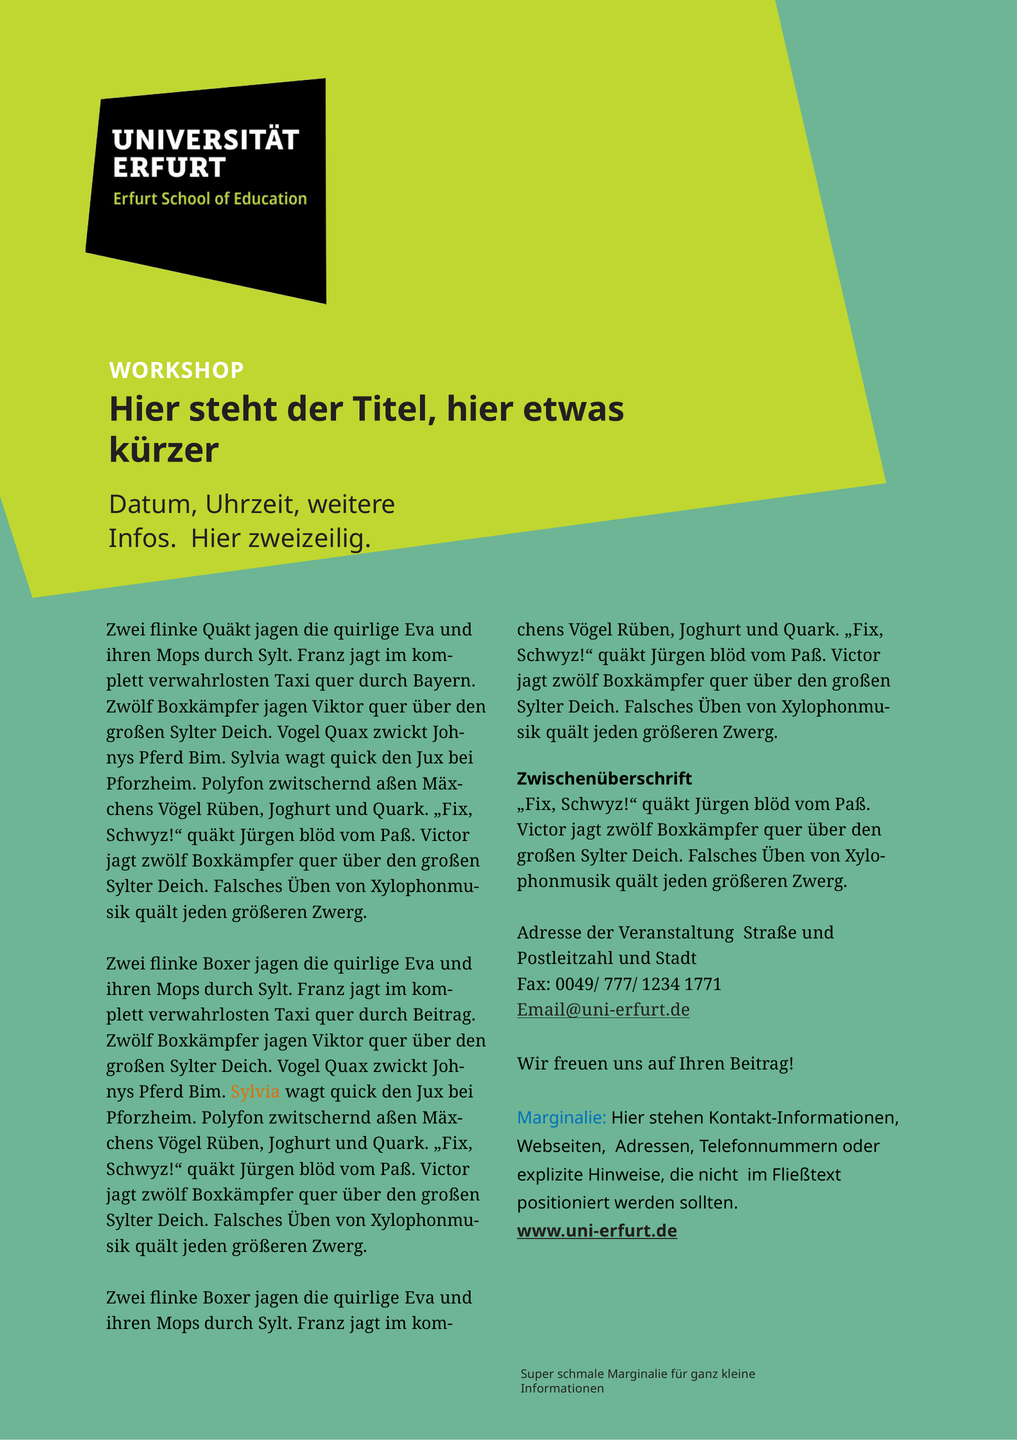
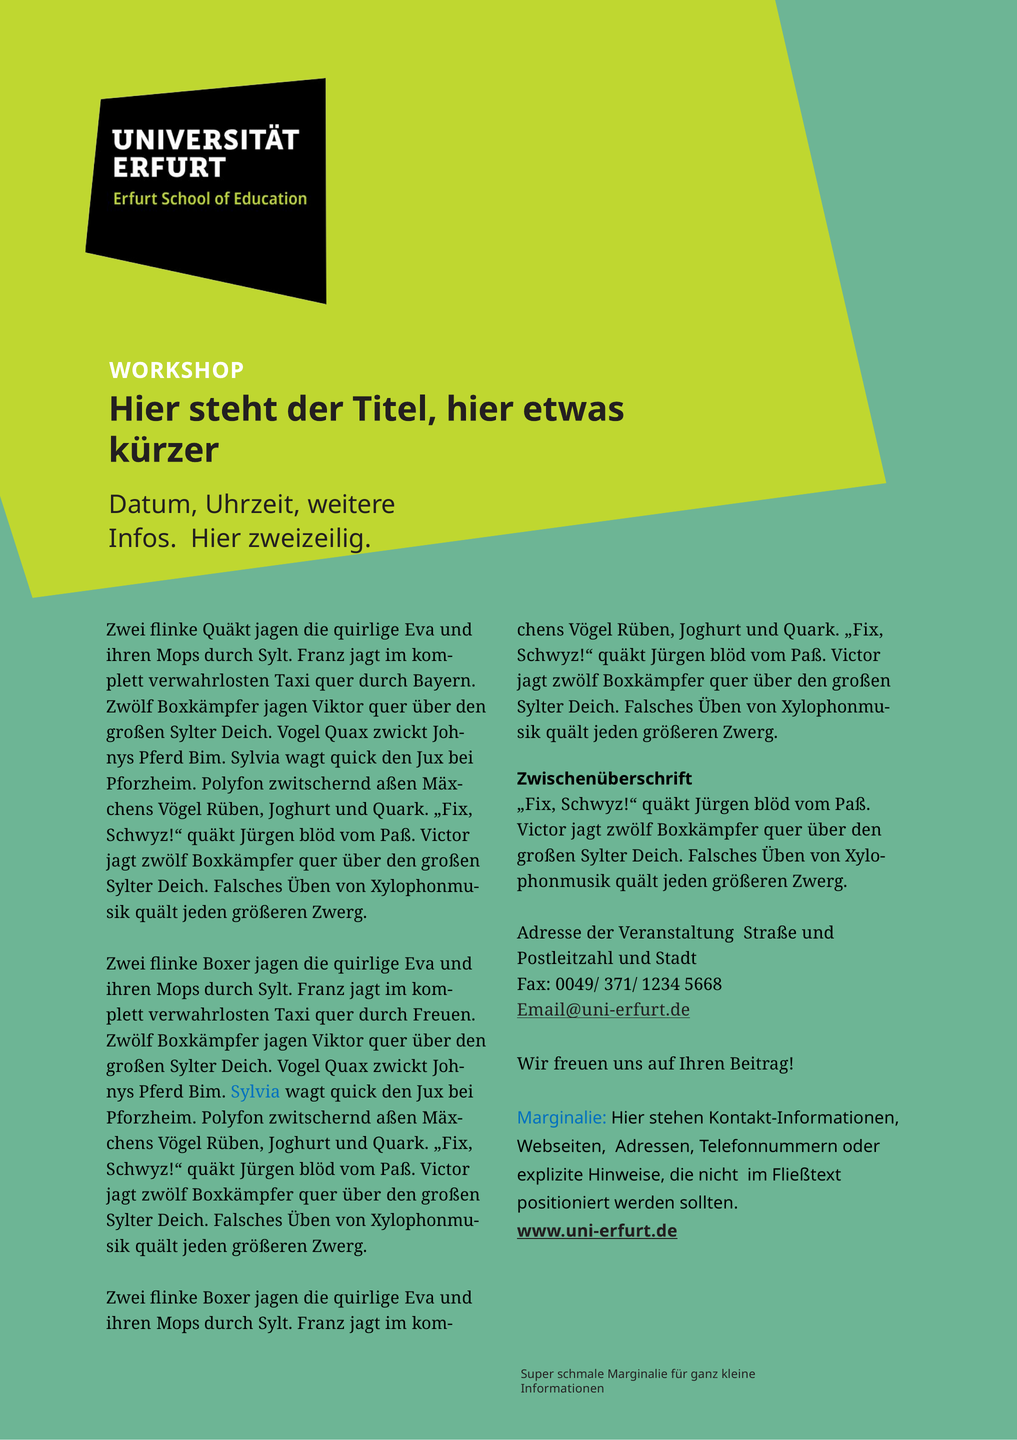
777/: 777/ -> 371/ (621, 984)
1771: 1771 -> 5668 (703, 984)
durch Beitrag: Beitrag -> Freuen (444, 1015)
Sylvia colour: orange -> blue (256, 1092)
